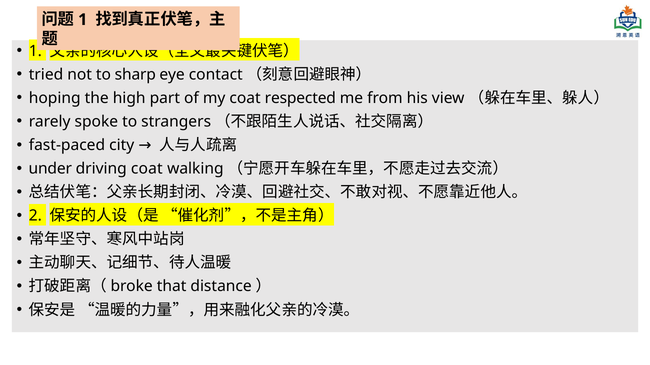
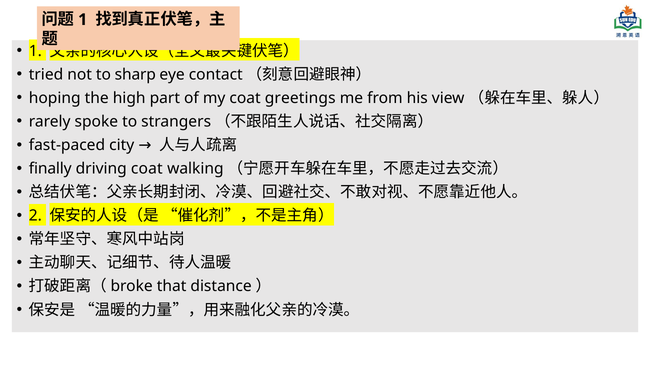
respected: respected -> greetings (300, 98)
under: under -> finally (50, 169)
